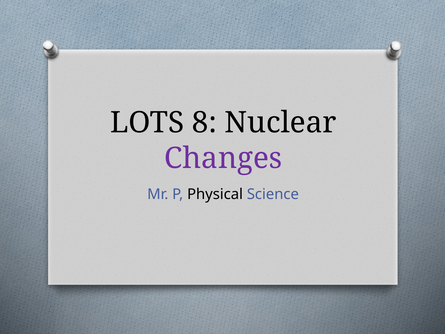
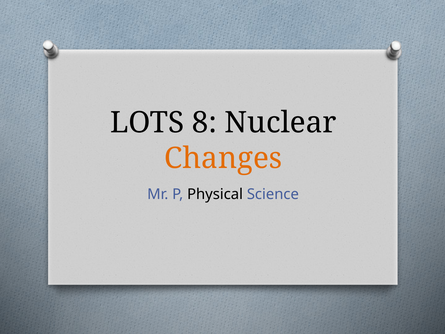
Changes colour: purple -> orange (223, 158)
